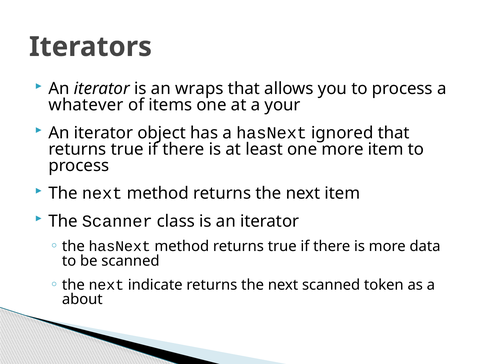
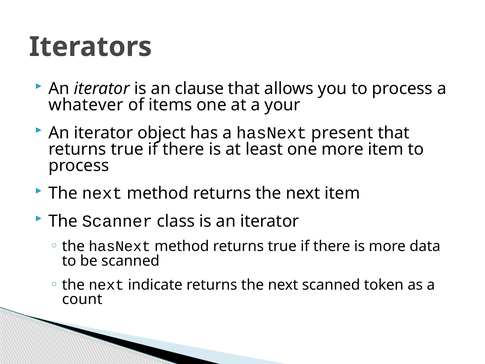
wraps: wraps -> clause (199, 89)
ignored: ignored -> present (342, 133)
about: about -> count (82, 299)
